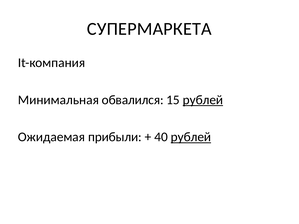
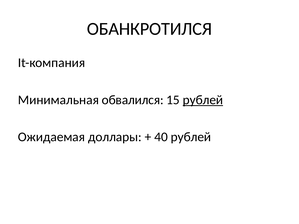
СУПЕРМАРКЕТА: СУПЕРМАРКЕТА -> ОБАНКРОТИЛСЯ (150, 29)
прибыли: прибыли -> доллары (115, 137)
рублей underline: present -> none (191, 137)
